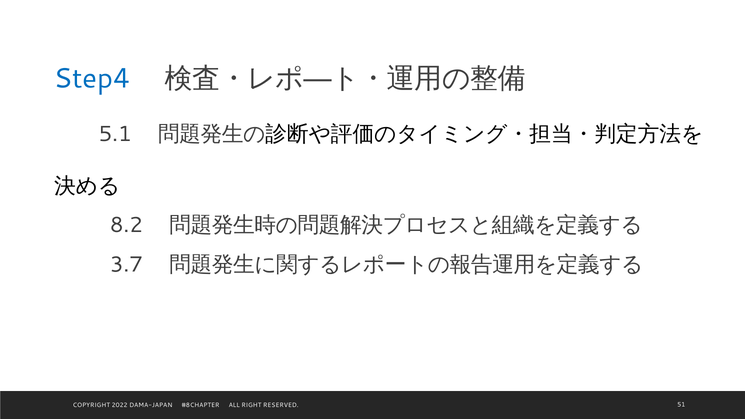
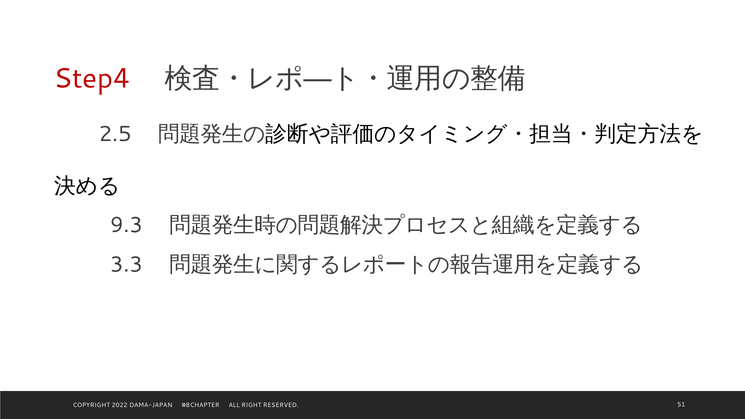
Step4 colour: blue -> red (92, 78)
5.1: 5.1 -> 2.5 (115, 134)
8.2: 8.2 -> 9.3 (126, 225)
3.7: 3.7 -> 3.3 (126, 264)
